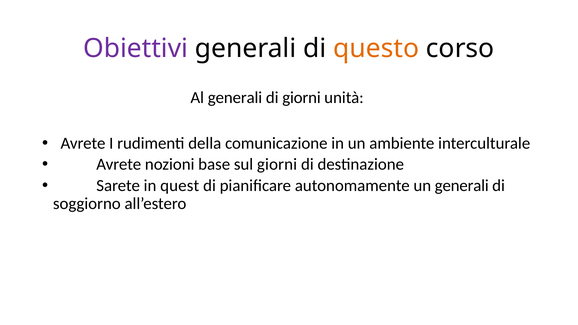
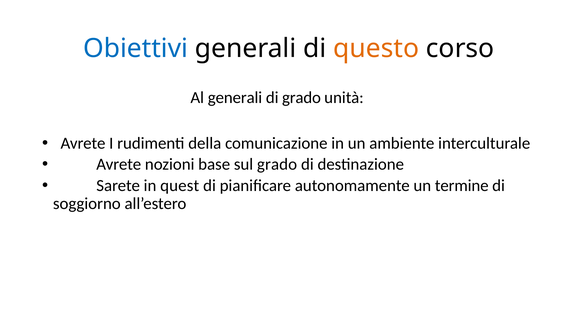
Obiettivi colour: purple -> blue (136, 49)
di giorni: giorni -> grado (301, 98)
sul giorni: giorni -> grado (277, 164)
un generali: generali -> termine (462, 186)
